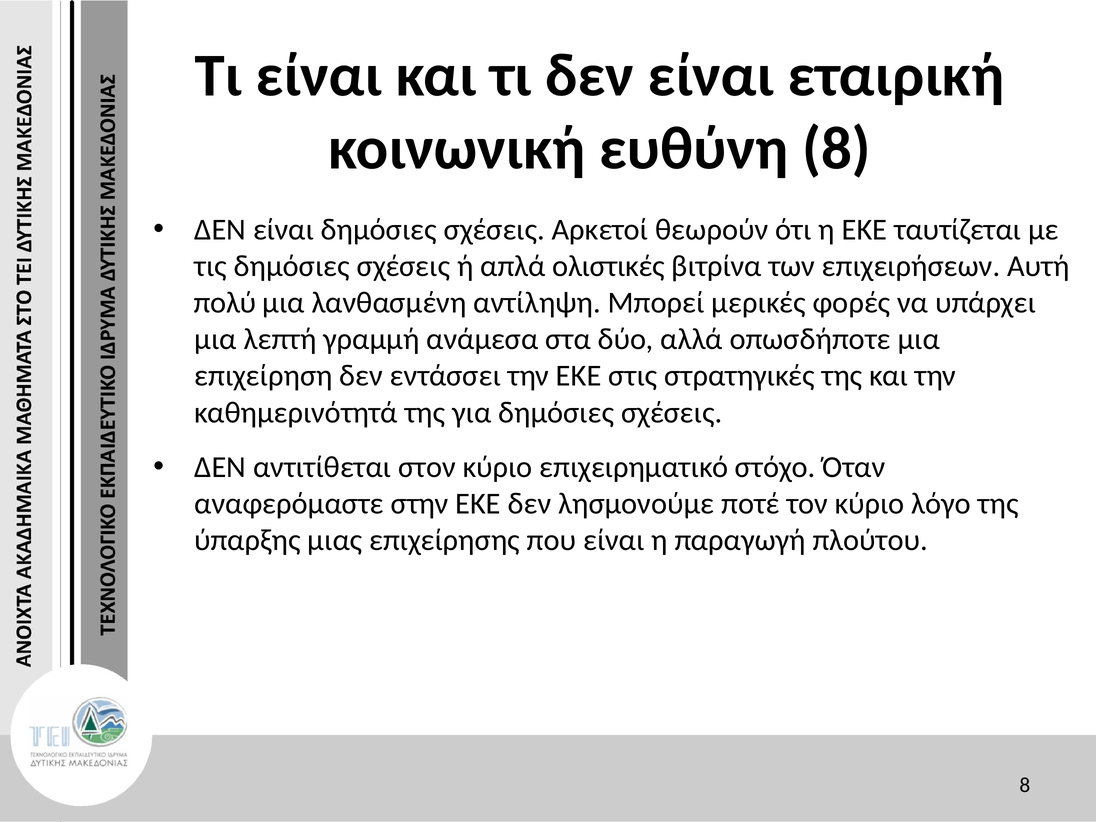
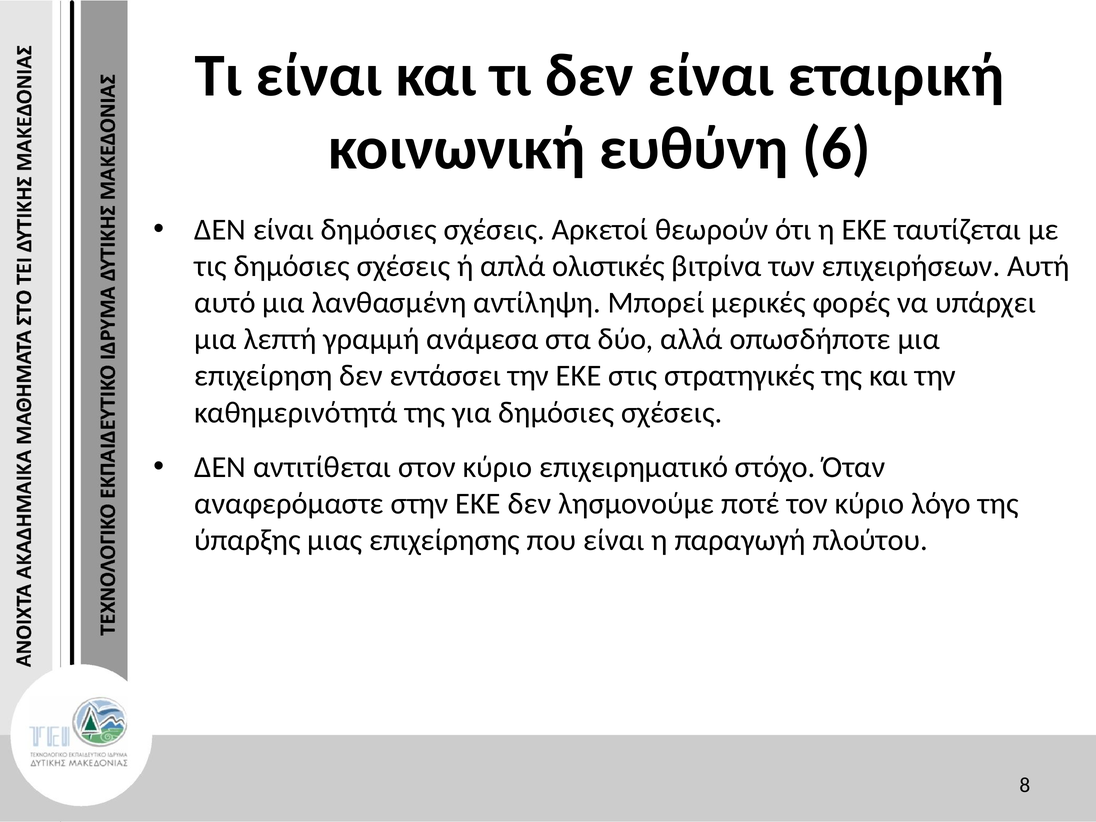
ευθύνη 8: 8 -> 6 (836, 149)
πολύ: πολύ -> αυτό (225, 303)
